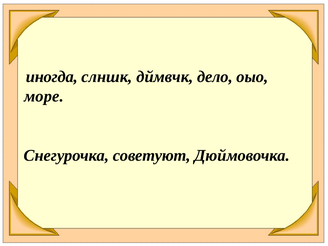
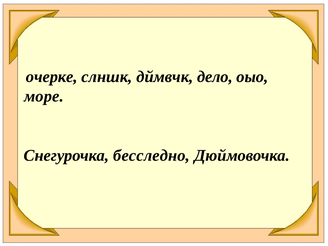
иногда: иногда -> очерке (52, 77)
советуют: советуют -> бесследно (151, 155)
